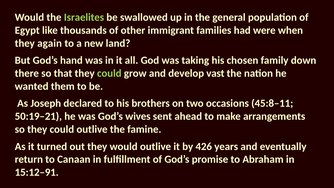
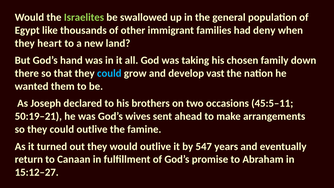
were: were -> deny (264, 30)
again: again -> heart (50, 43)
could colour: light green -> light blue (109, 73)
45:8–11: 45:8–11 -> 45:5–11 (272, 103)
426: 426 -> 547 (204, 146)
15:12–91: 15:12–91 -> 15:12–27 (37, 172)
